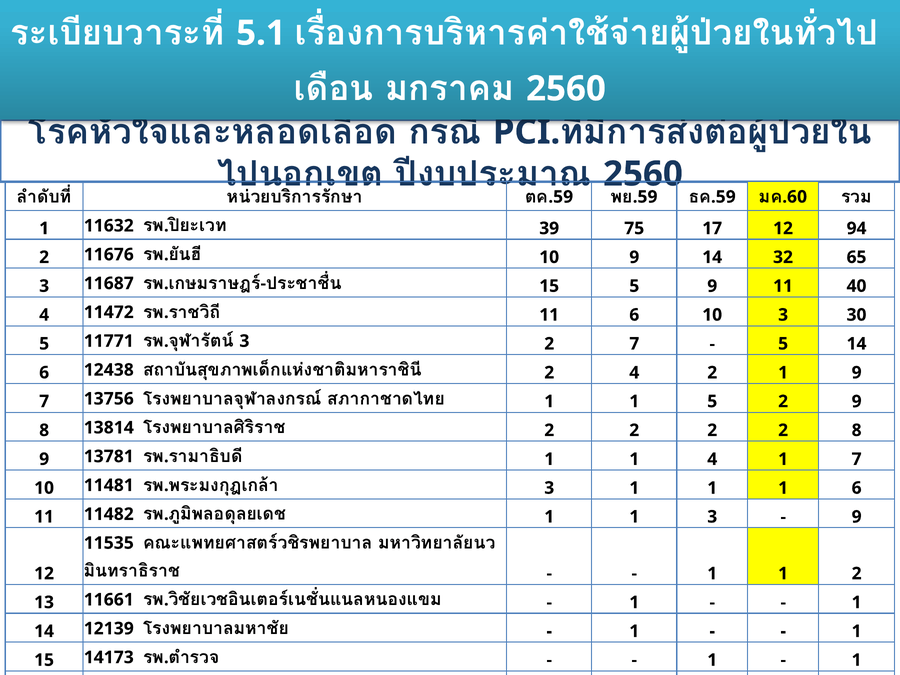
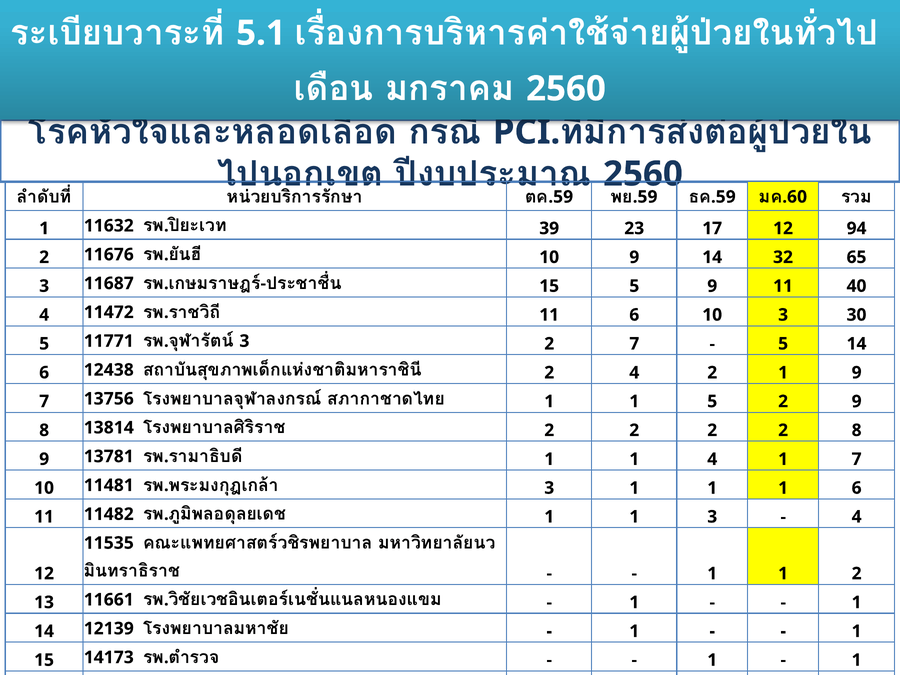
75: 75 -> 23 (634, 228)
9: 9 -> 4 (857, 517)
